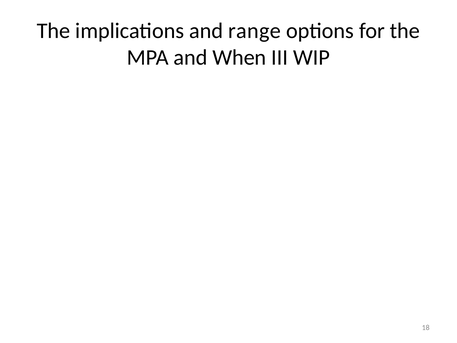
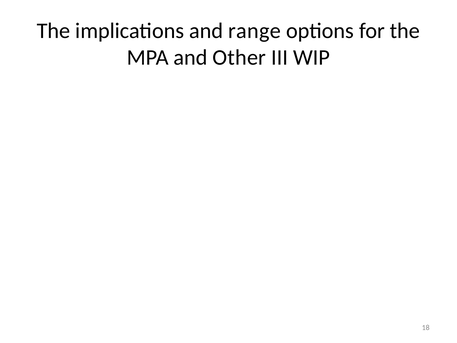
When: When -> Other (239, 58)
